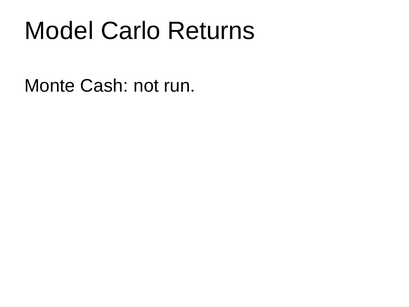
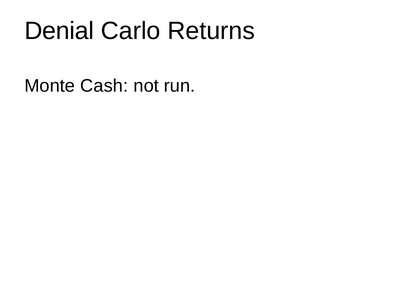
Model: Model -> Denial (59, 31)
